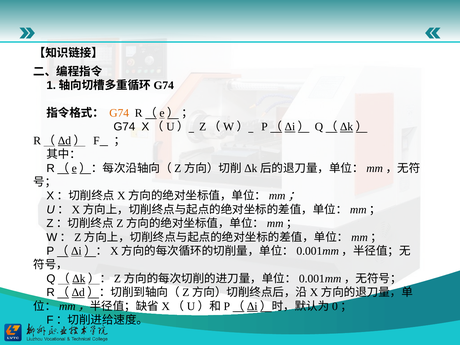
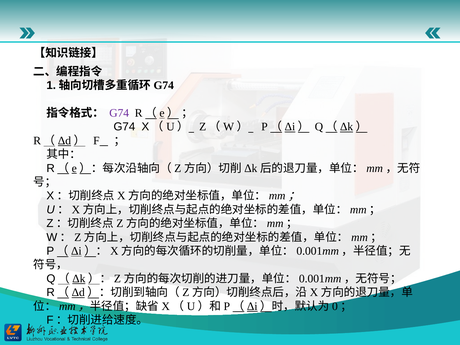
G74 colour: orange -> purple (119, 113)
